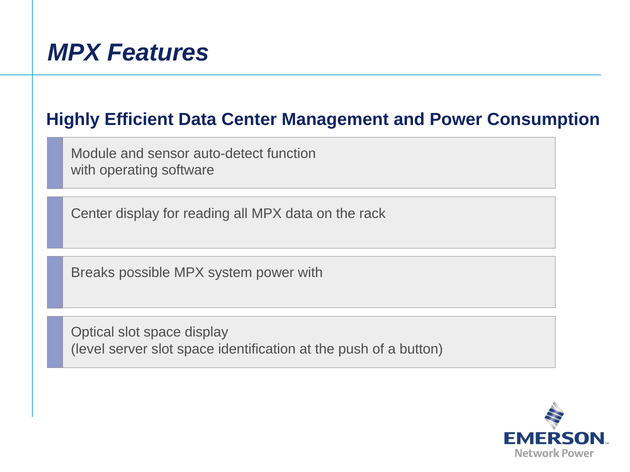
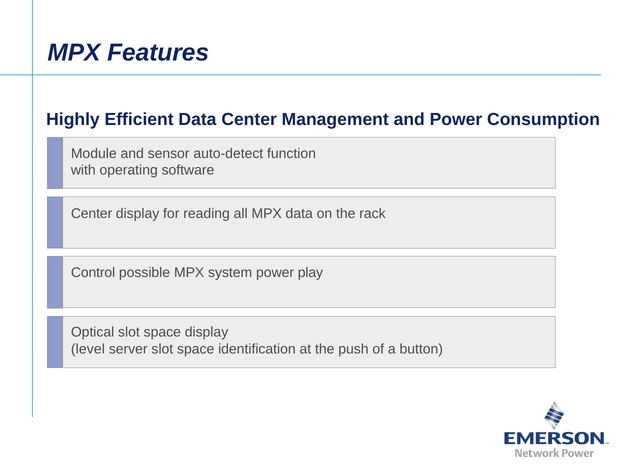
Breaks: Breaks -> Control (93, 273)
power with: with -> play (310, 273)
